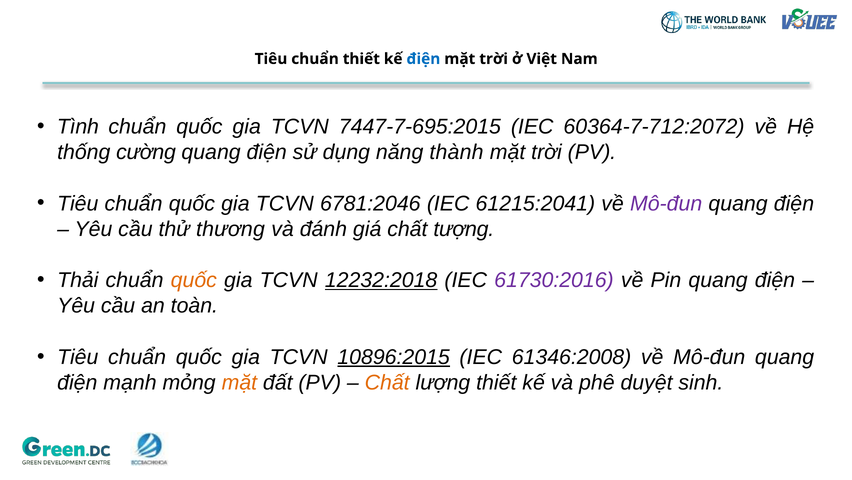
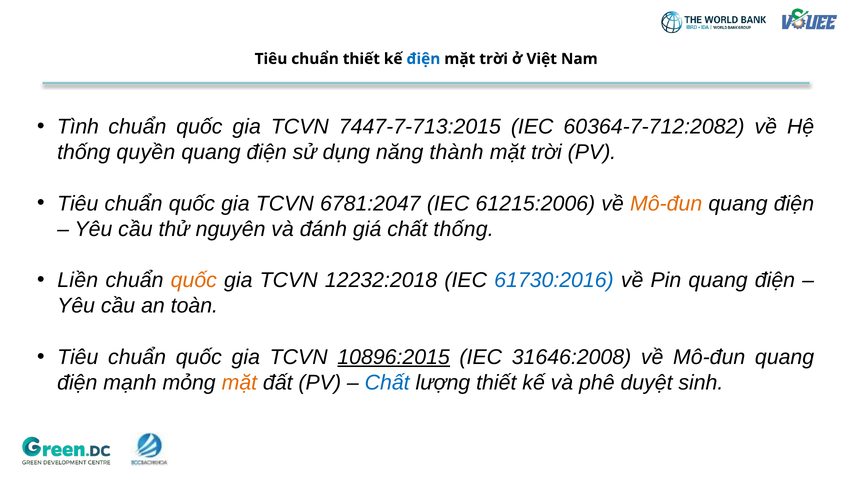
7447-7-695:2015: 7447-7-695:2015 -> 7447-7-713:2015 (420, 127)
60364-7-712:2072: 60364-7-712:2072 -> 60364-7-712:2082 (654, 127)
cường: cường -> quyền (146, 152)
6781:2046: 6781:2046 -> 6781:2047 (370, 203)
61215:2041: 61215:2041 -> 61215:2006 (535, 203)
Mô-đun colour: purple -> orange (666, 203)
thương: thương -> nguyên (231, 229)
chất tượng: tượng -> thống (464, 229)
Thải: Thải -> Liền (78, 280)
12232:2018 underline: present -> none (381, 280)
61730:2016 colour: purple -> blue (554, 280)
61346:2008: 61346:2008 -> 31646:2008 (572, 357)
Chất colour: orange -> blue (387, 382)
